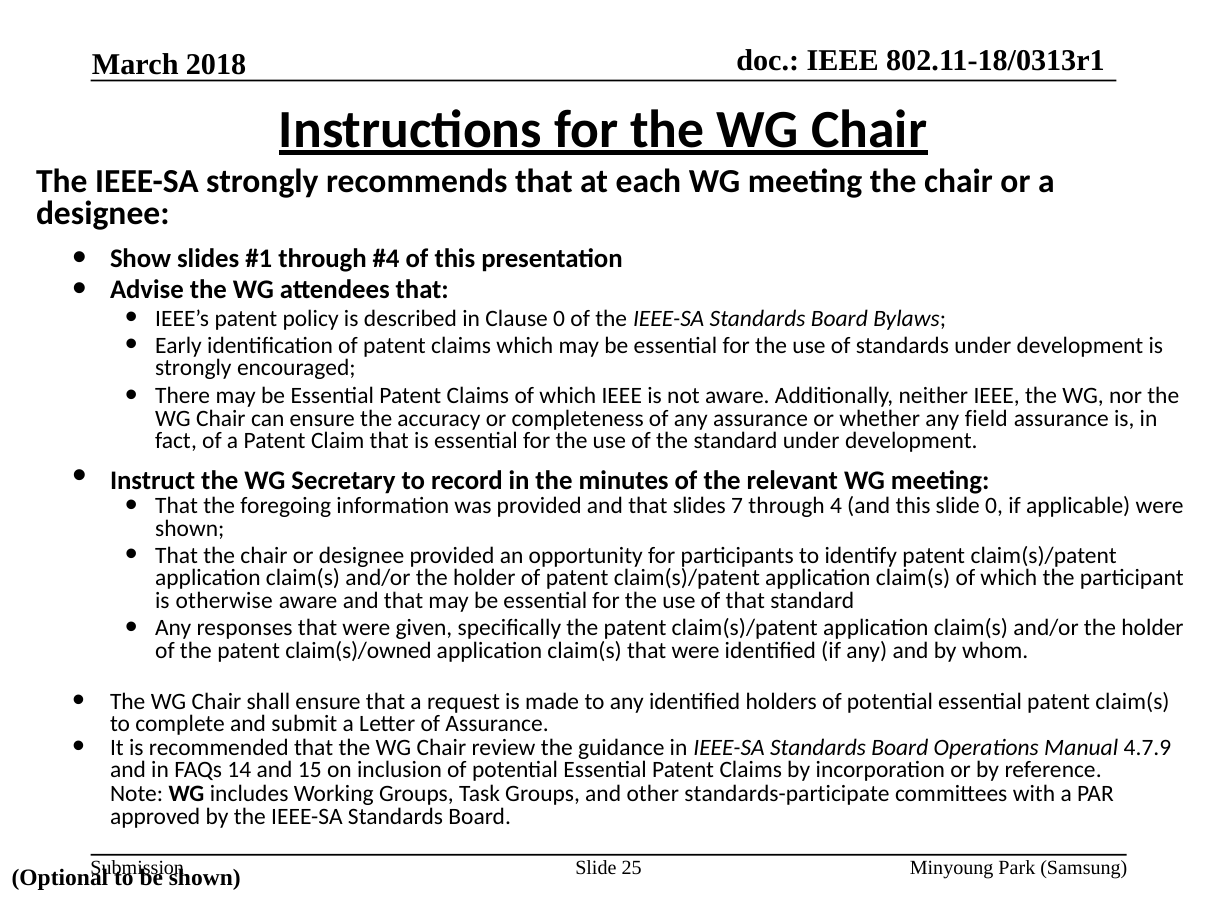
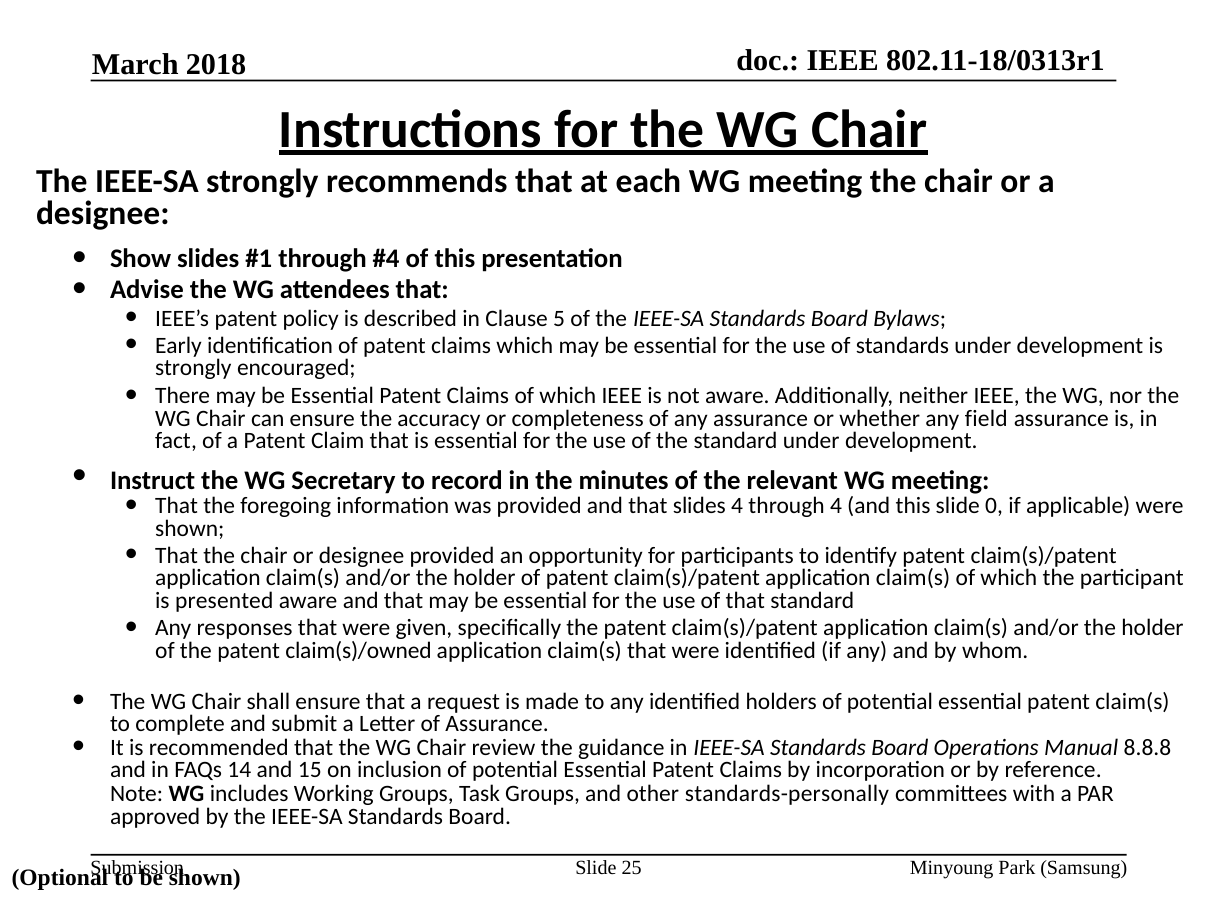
Clause 0: 0 -> 5 (559, 319)
slides 7: 7 -> 4 (737, 506)
otherwise: otherwise -> presented (224, 601)
4.7.9: 4.7.9 -> 8.8.8 (1148, 748)
standards-participate: standards-participate -> standards-personally (787, 794)
